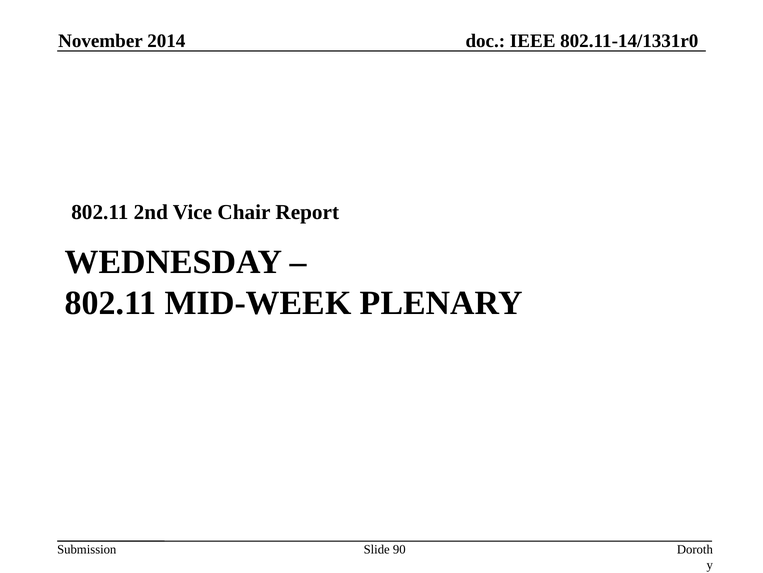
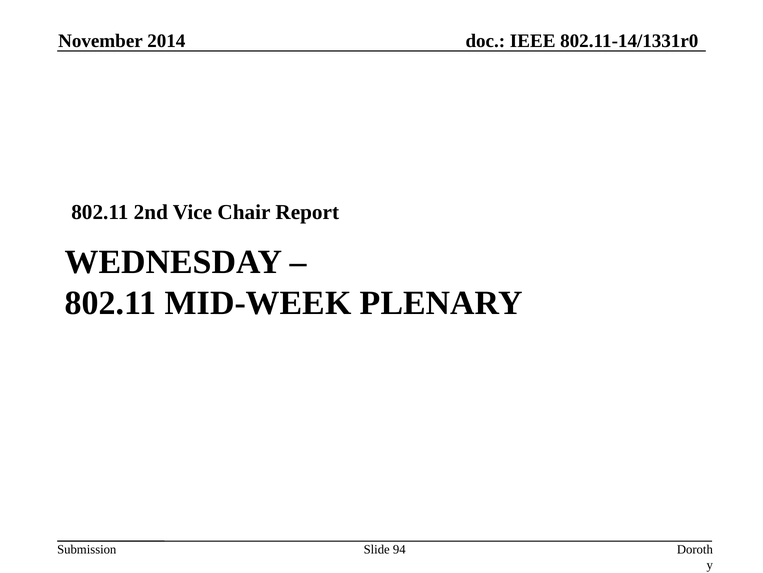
90: 90 -> 94 (399, 549)
